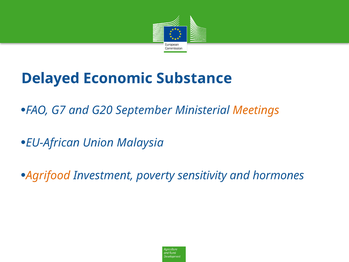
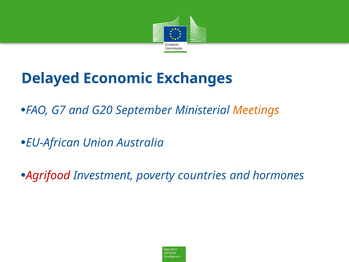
Substance: Substance -> Exchanges (194, 78)
Malaysia: Malaysia -> Australia (140, 143)
Agrifood colour: orange -> red (48, 175)
sensitivity: sensitivity -> countries (202, 175)
